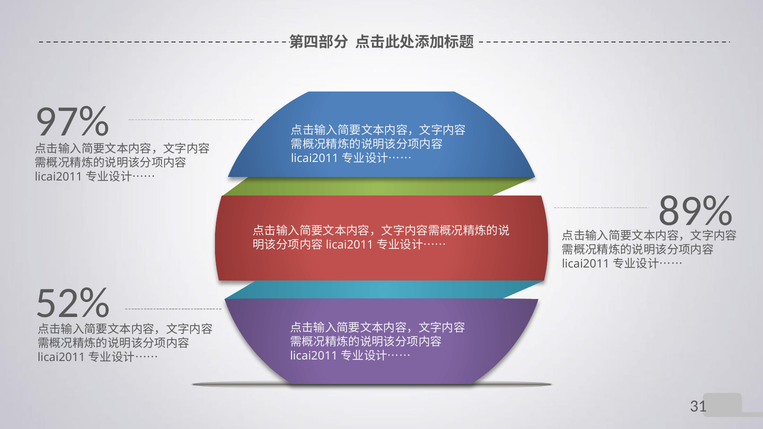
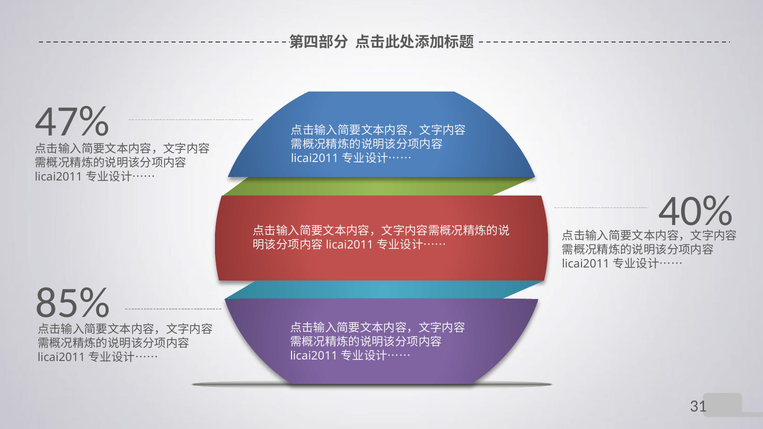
97%: 97% -> 47% (72, 122)
89%: 89% -> 40% (696, 211)
52%: 52% -> 85% (73, 303)
